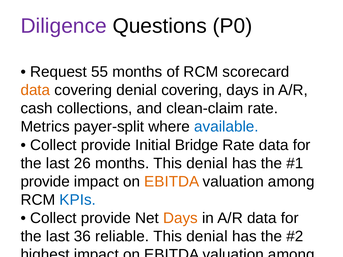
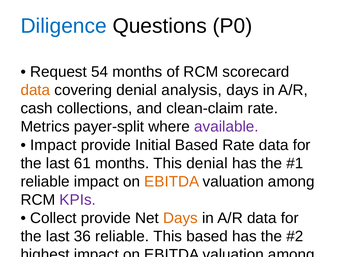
Diligence colour: purple -> blue (64, 26)
55: 55 -> 54 (100, 72)
denial covering: covering -> analysis (192, 90)
available colour: blue -> purple (226, 127)
Collect: Collect -> Impact (53, 145)
Initial Bridge: Bridge -> Based (197, 145)
26: 26 -> 61 (82, 163)
provide: provide -> reliable (45, 182)
KPIs colour: blue -> purple (78, 200)
denial: denial -> based (207, 237)
